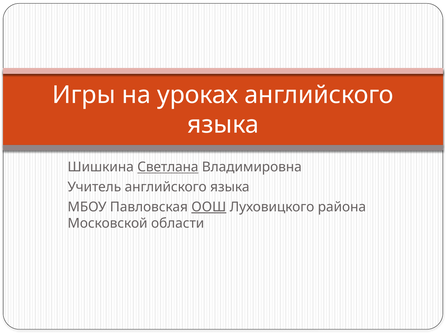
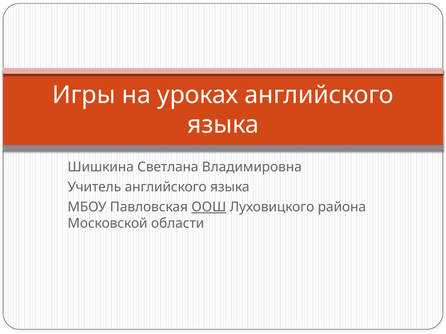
Светлана underline: present -> none (168, 167)
